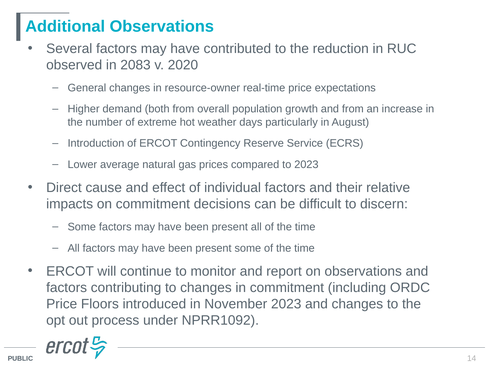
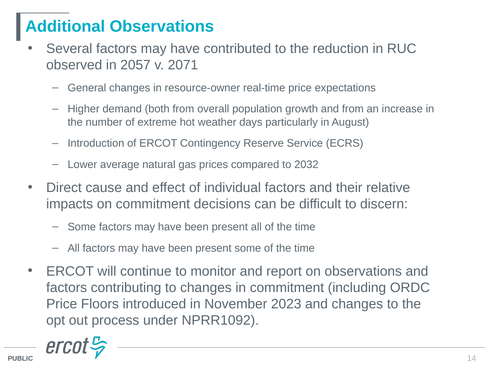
2083: 2083 -> 2057 (135, 65)
2020: 2020 -> 2071 (183, 65)
to 2023: 2023 -> 2032 (306, 164)
